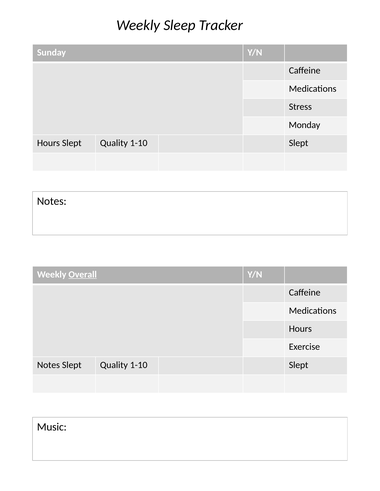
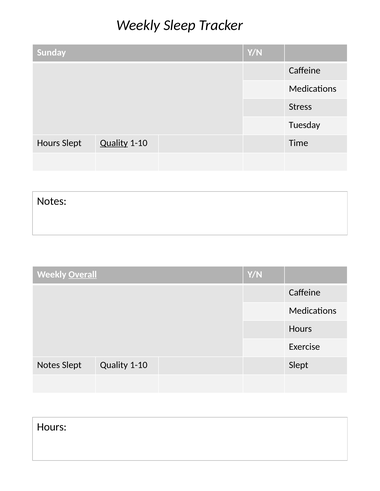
Monday: Monday -> Tuesday (304, 125)
Quality underline: none -> present (114, 143)
Slept: Slept -> Time (299, 143)
Music: Music -> Hours (52, 428)
